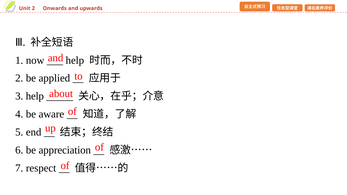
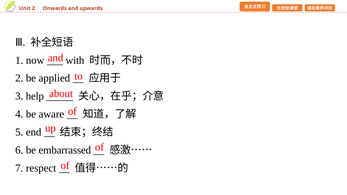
help: help -> with (75, 60)
appreciation: appreciation -> embarrassed (65, 150)
